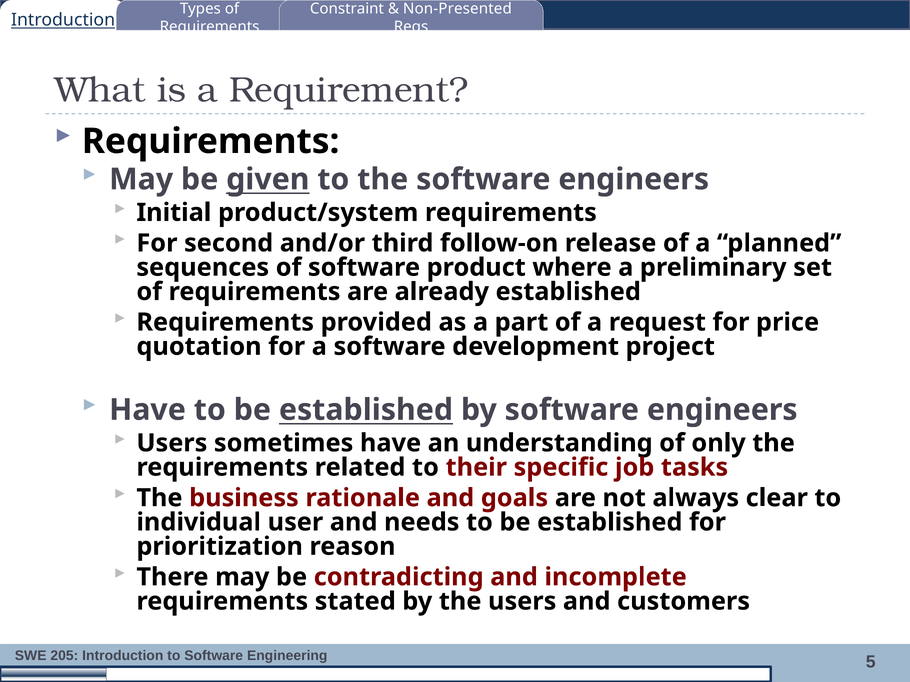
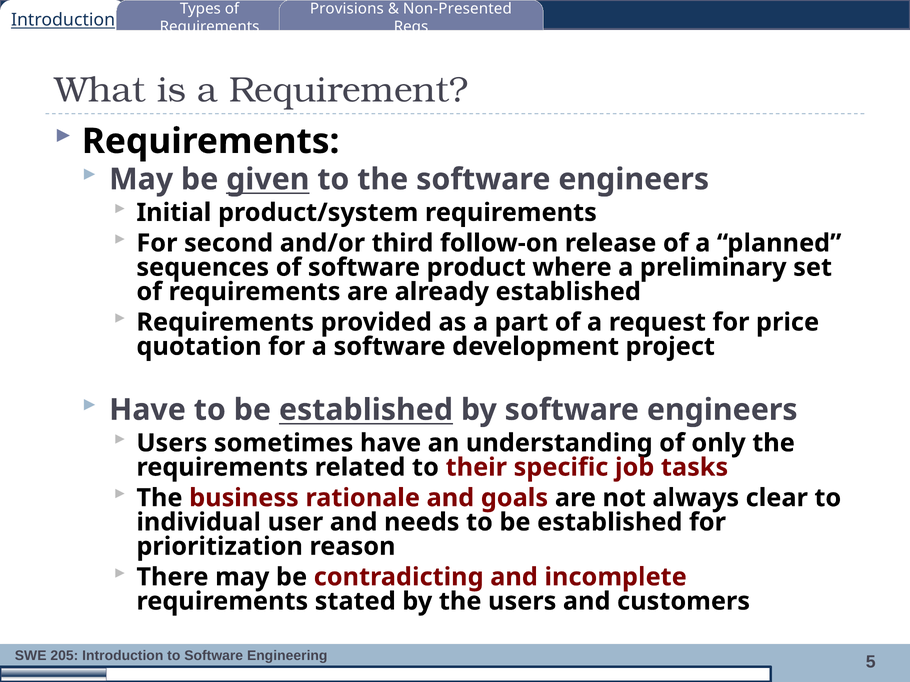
Constraint: Constraint -> Provisions (347, 9)
